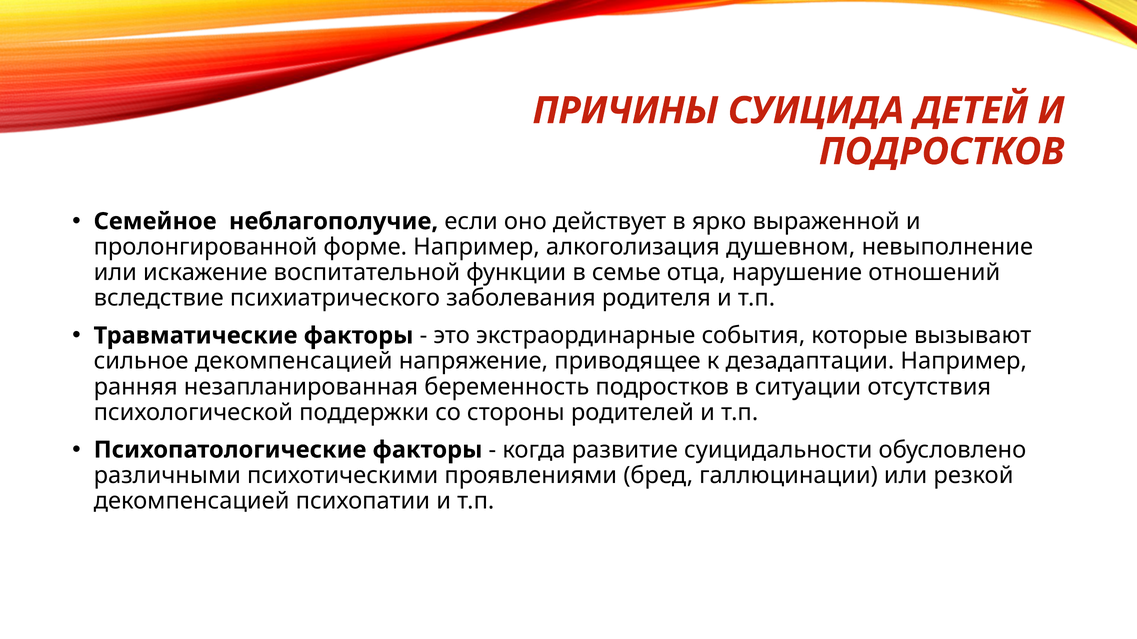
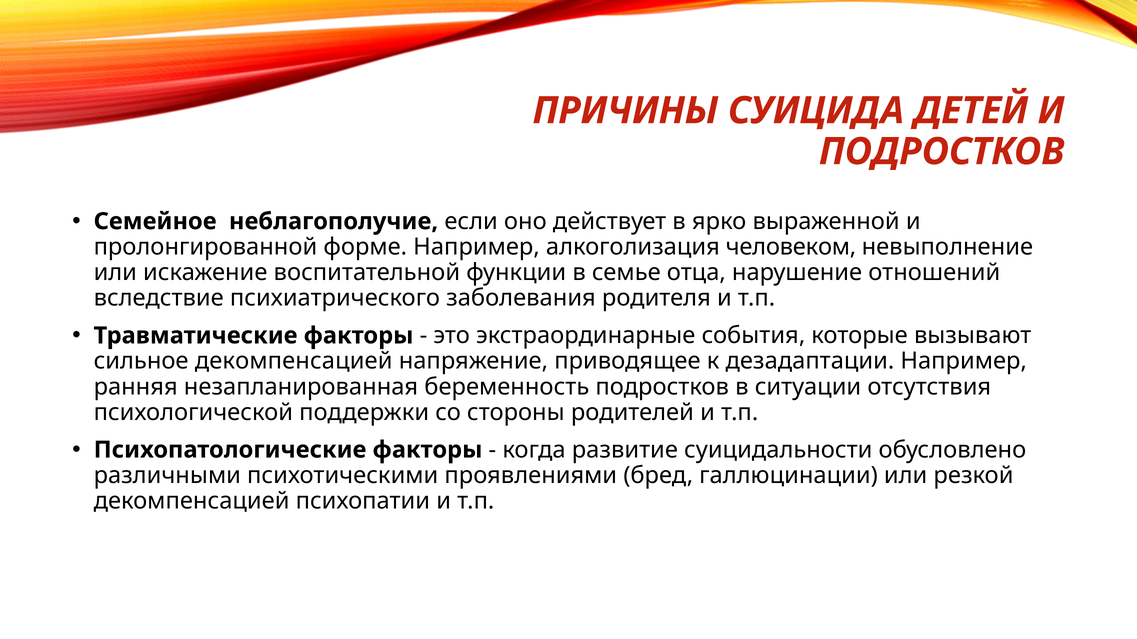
душевном: душевном -> человеком (791, 247)
